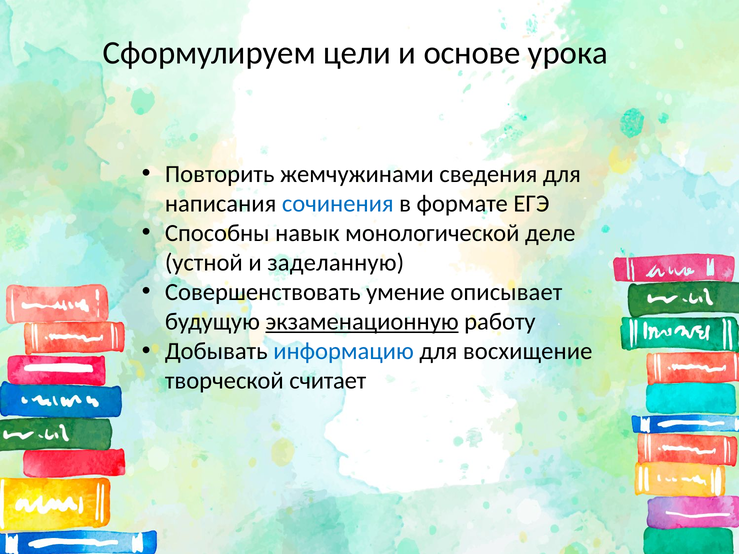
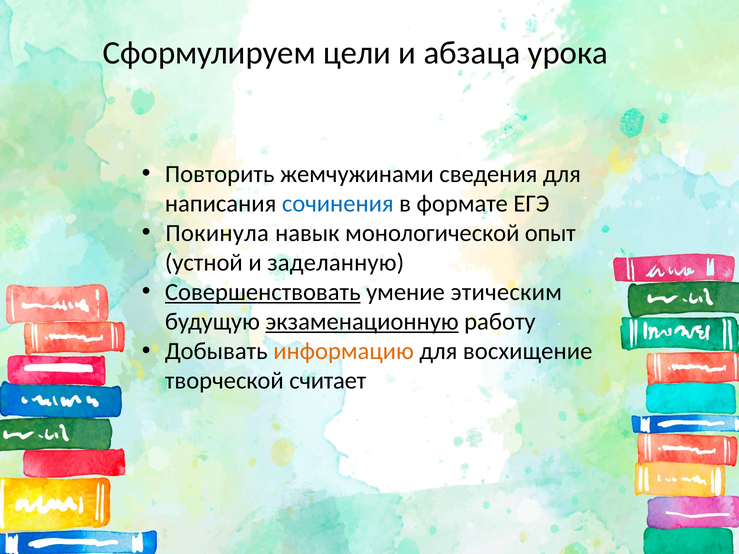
основе: основе -> абзаца (472, 53)
Способны: Способны -> Покинула (217, 233)
деле: деле -> опыт (550, 233)
Совершенствовать underline: none -> present (263, 292)
описывает: описывает -> этическим (506, 292)
информацию colour: blue -> orange (344, 351)
